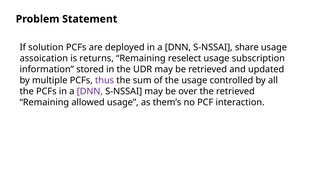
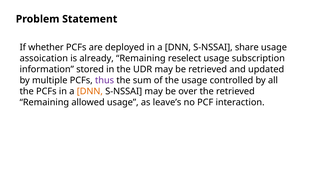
solution: solution -> whether (46, 47)
returns: returns -> already (97, 58)
DNN colour: purple -> orange (90, 91)
them’s: them’s -> leave’s (167, 102)
